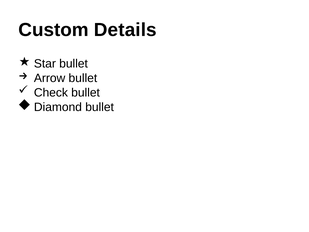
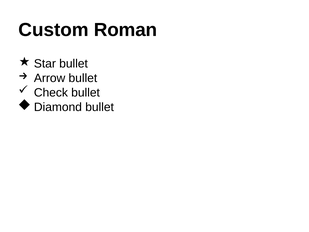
Details: Details -> Roman (125, 30)
